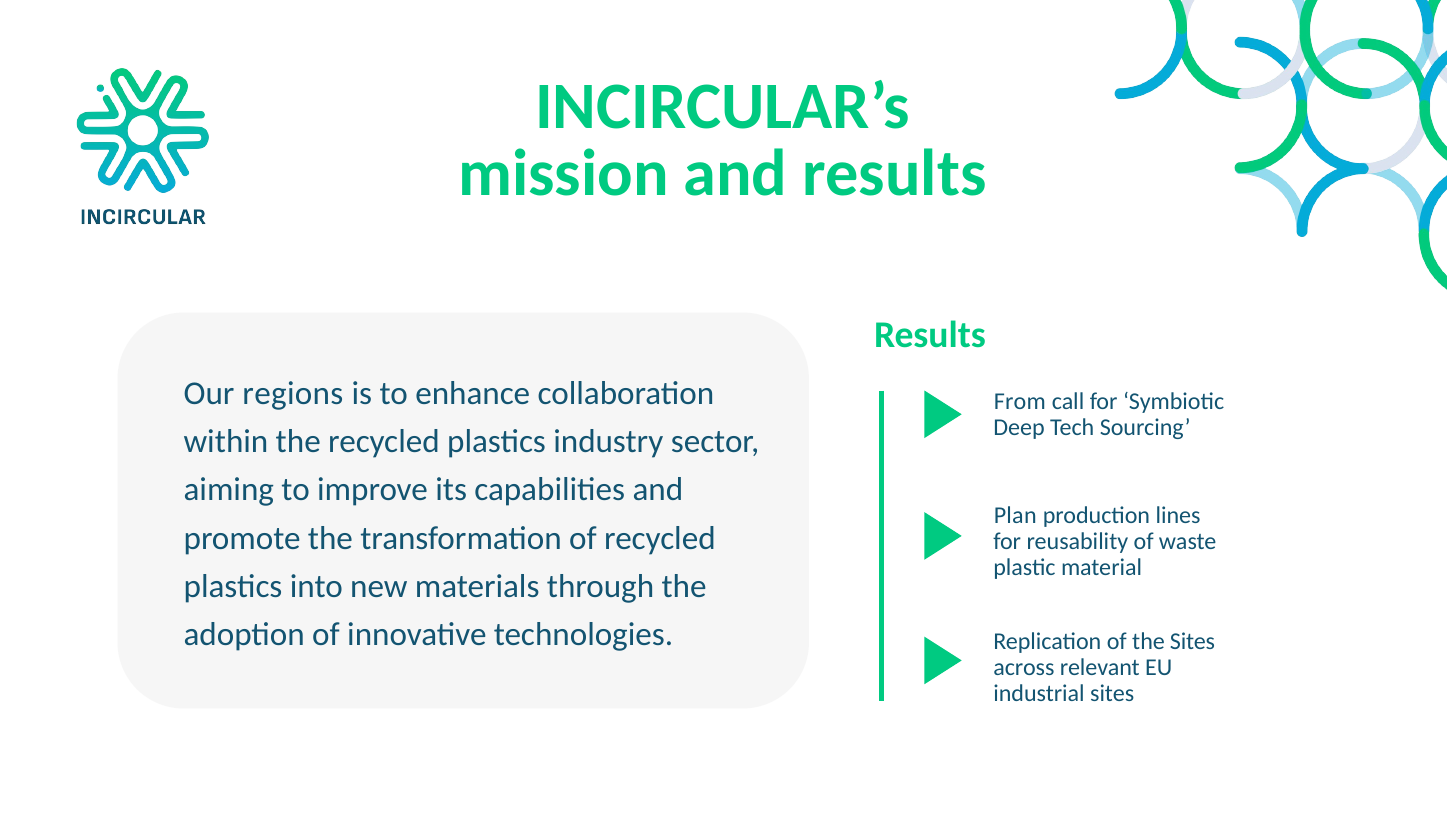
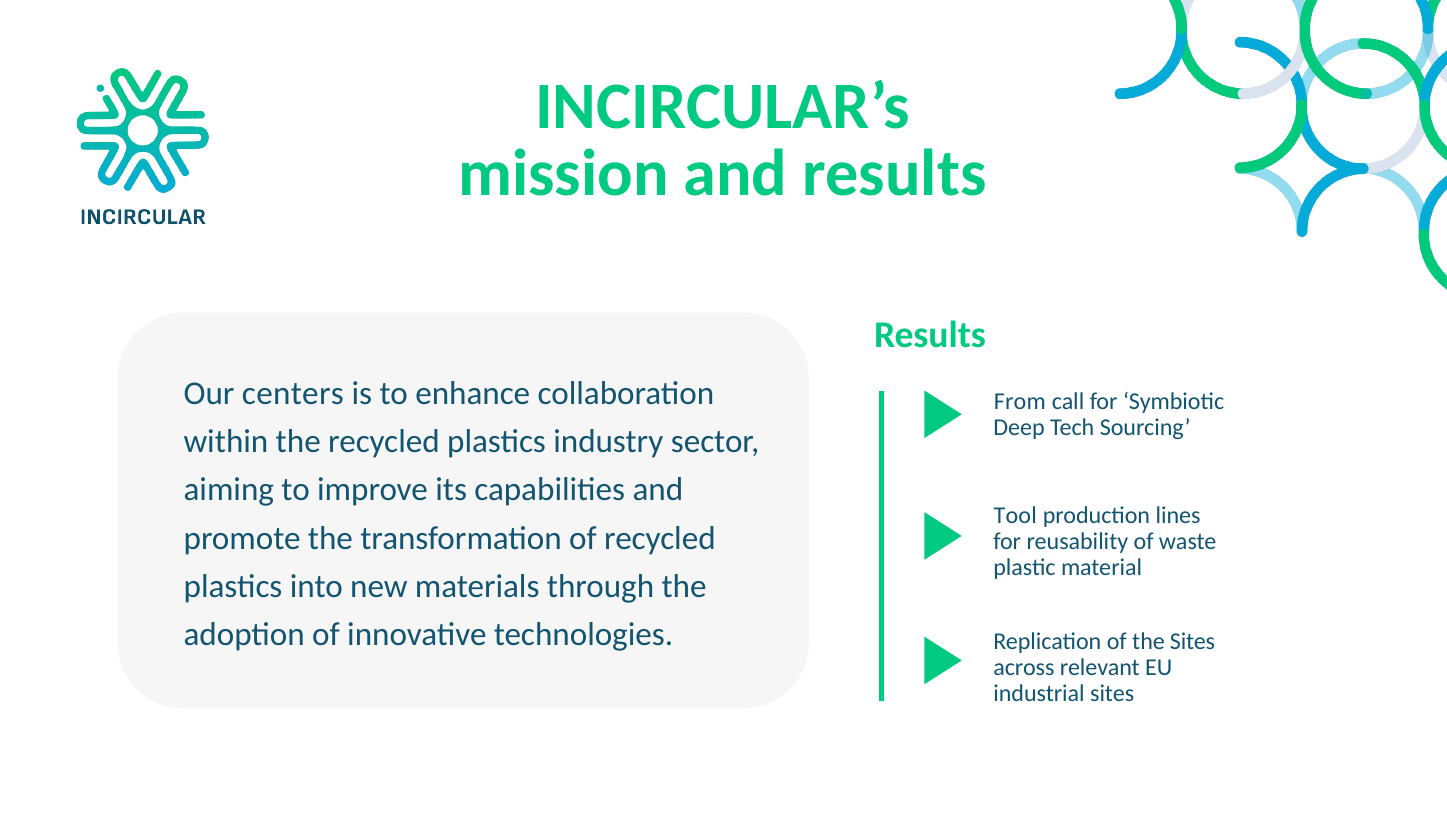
regions: regions -> centers (293, 393)
Plan: Plan -> Tool (1015, 515)
